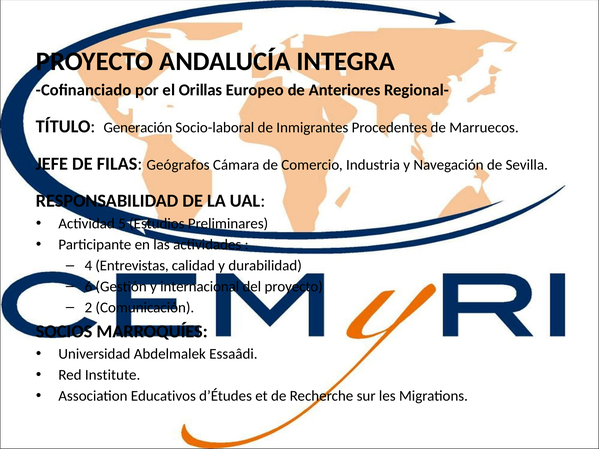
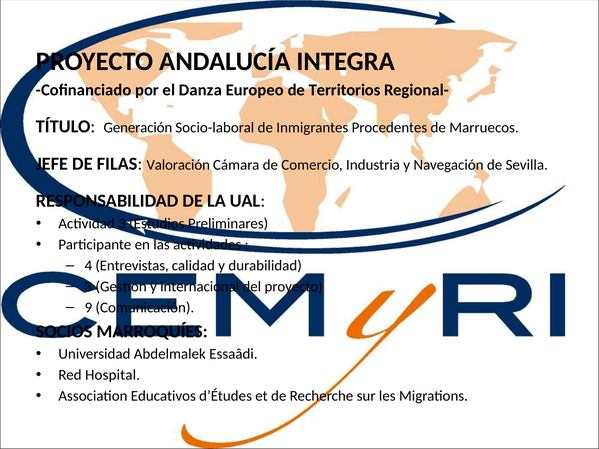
Orillas: Orillas -> Danza (200, 90)
Anteriores: Anteriores -> Territorios (345, 90)
Geógrafos: Geógrafos -> Valoración (178, 165)
Actividad 5: 5 -> 3 (122, 224)
6: 6 -> 3 (88, 287)
2: 2 -> 9 (88, 308)
Institute: Institute -> Hospital (113, 375)
